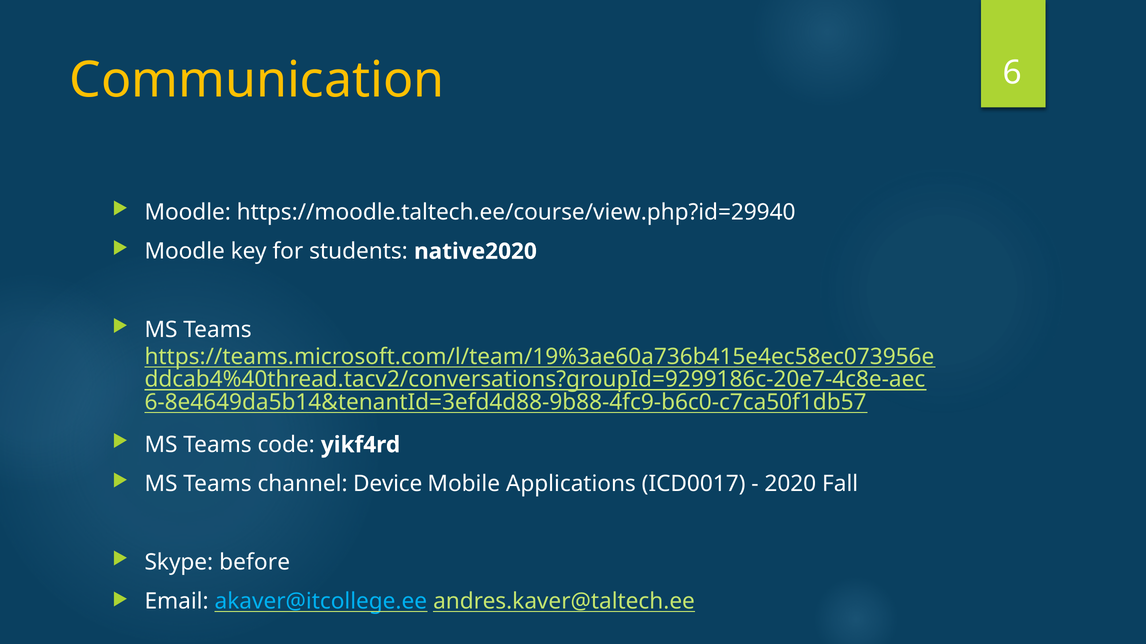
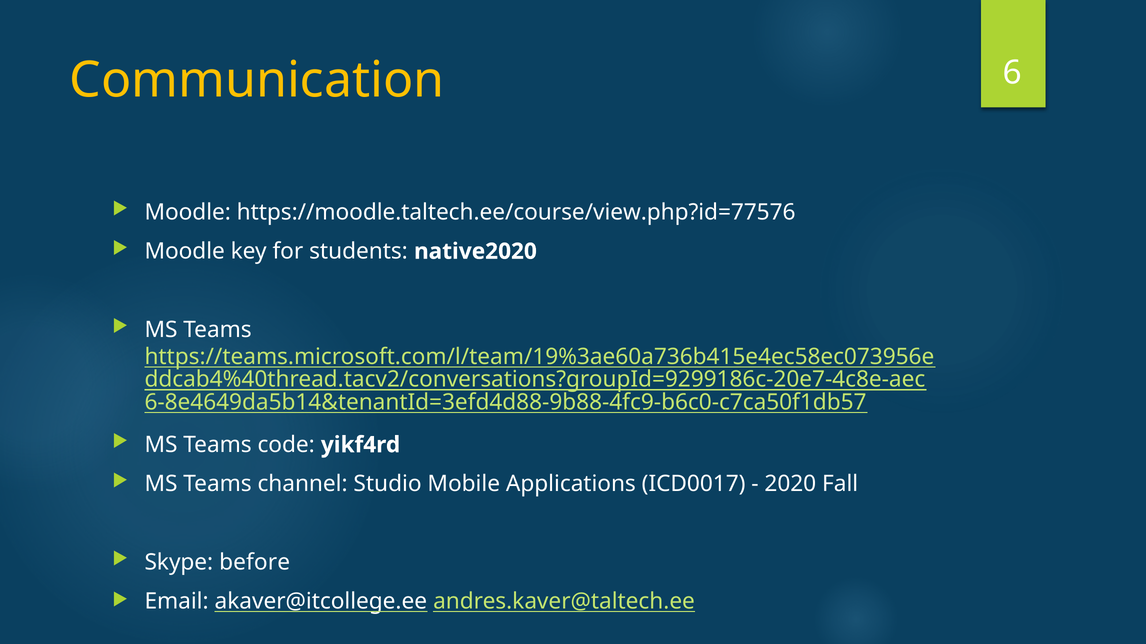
https://moodle.taltech.ee/course/view.php?id=29940: https://moodle.taltech.ee/course/view.php?id=29940 -> https://moodle.taltech.ee/course/view.php?id=77576 (516, 212)
Device: Device -> Studio (388, 484)
akaver@itcollege.ee colour: light blue -> white (321, 602)
